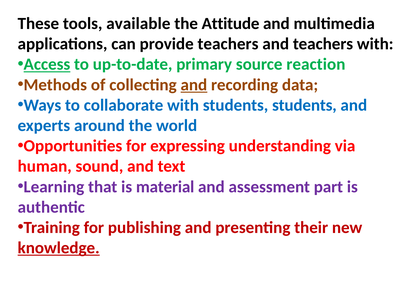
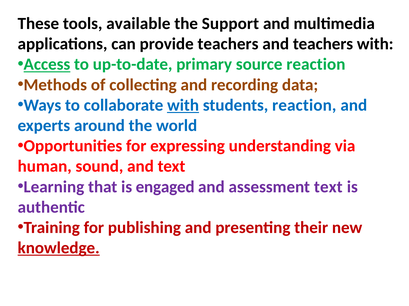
Attitude: Attitude -> Support (230, 24)
and underline: present -> none (194, 85)
with underline: none -> present (183, 105)
students students: students -> reaction (304, 105)
material: material -> engaged (165, 187)
assessment part: part -> text (328, 187)
